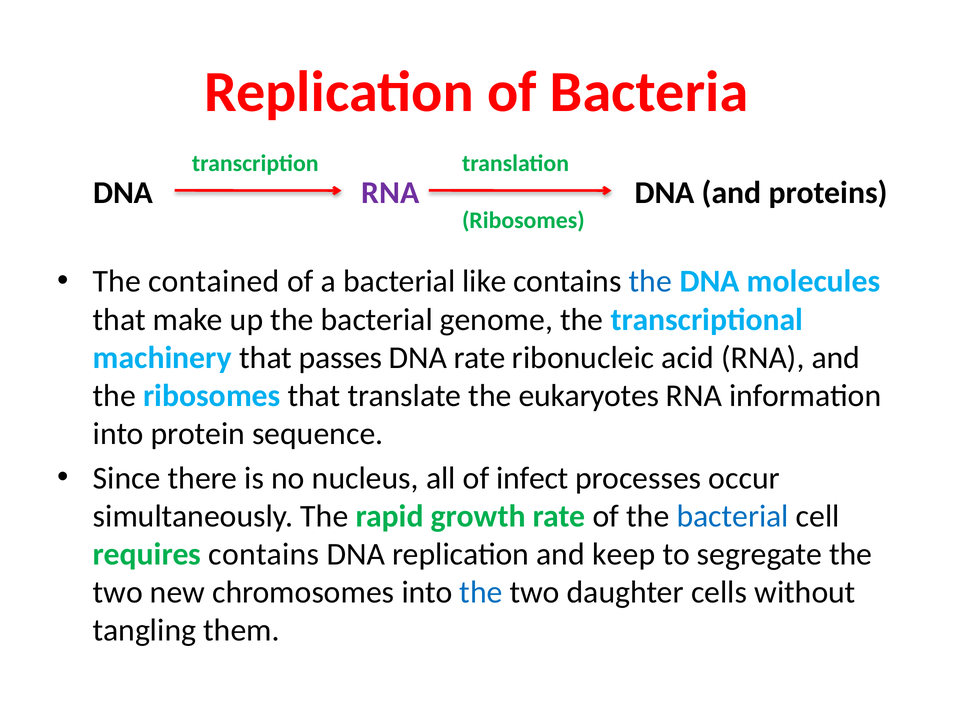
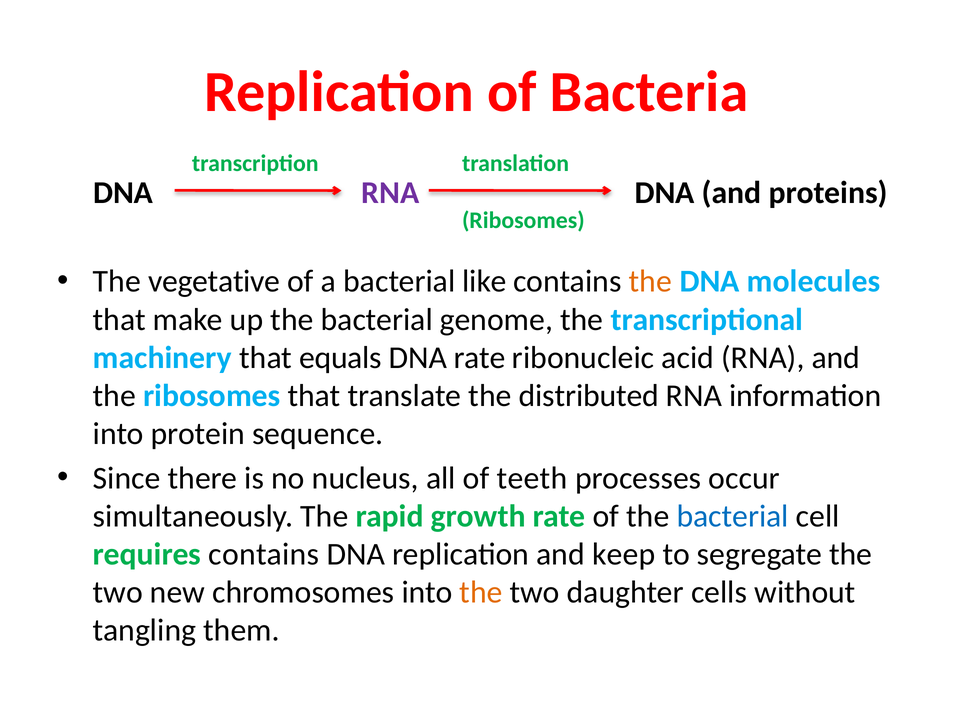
contained: contained -> vegetative (214, 282)
the colour: blue -> orange (650, 282)
passes: passes -> equals (340, 358)
eukaryotes: eukaryotes -> distributed (589, 396)
infect: infect -> teeth (532, 479)
the colour: blue -> orange (481, 593)
